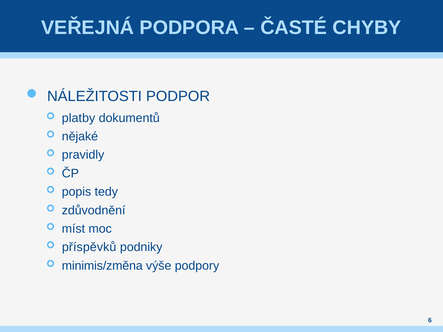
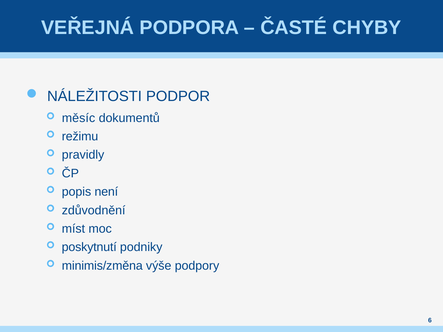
platby: platby -> měsíc (79, 118)
nějaké: nějaké -> režimu (80, 137)
tedy: tedy -> není (106, 192)
příspěvků: příspěvků -> poskytnutí (89, 247)
